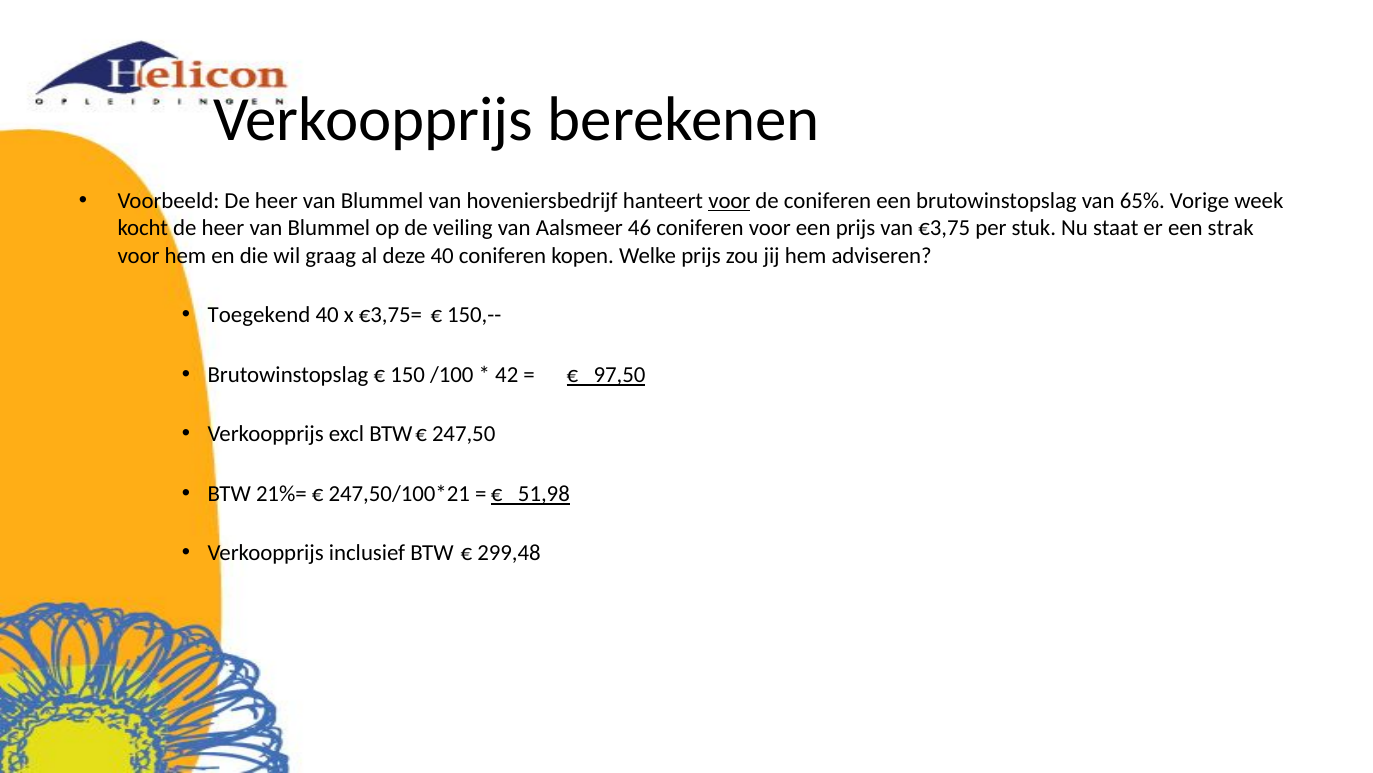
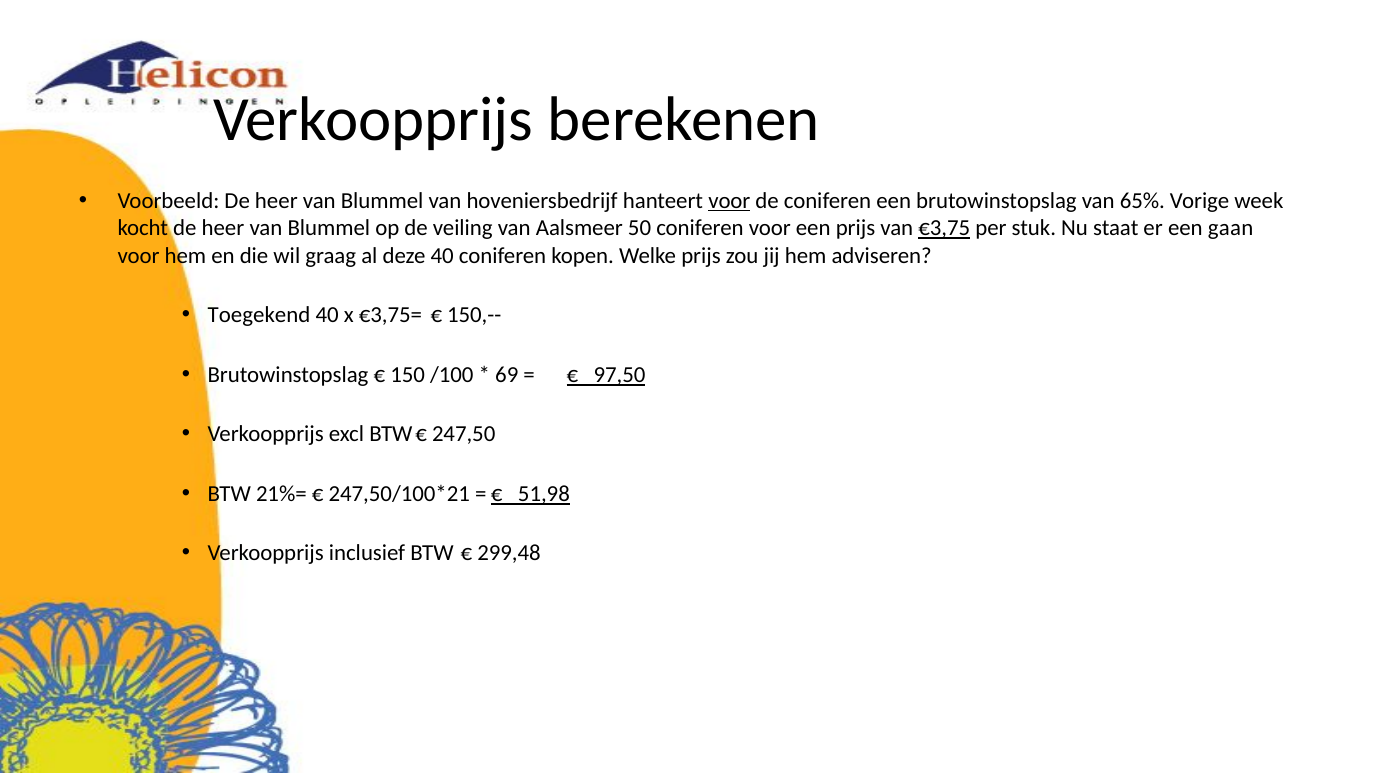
46: 46 -> 50 (640, 228)
€3,75 underline: none -> present (944, 228)
strak: strak -> gaan (1231, 228)
42: 42 -> 69 (507, 375)
